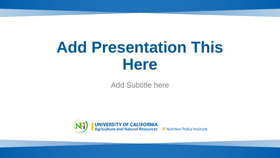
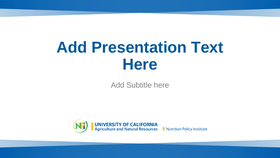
This: This -> Text (207, 47)
